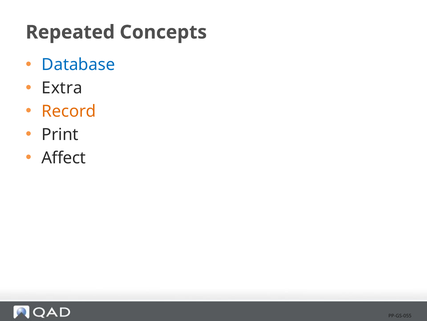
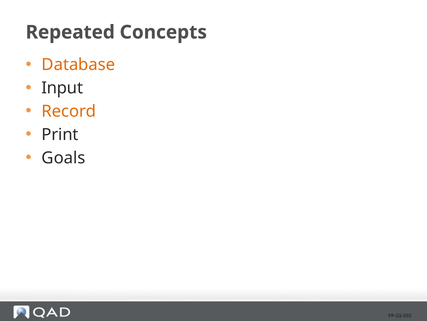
Database colour: blue -> orange (78, 65)
Extra: Extra -> Input (62, 88)
Affect: Affect -> Goals (64, 158)
